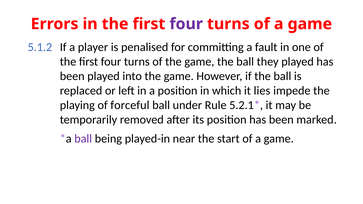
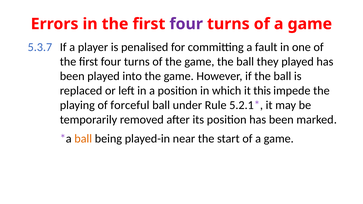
5.1.2: 5.1.2 -> 5.3.7 (40, 47)
lies: lies -> this (262, 91)
ball colour: purple -> orange (83, 139)
